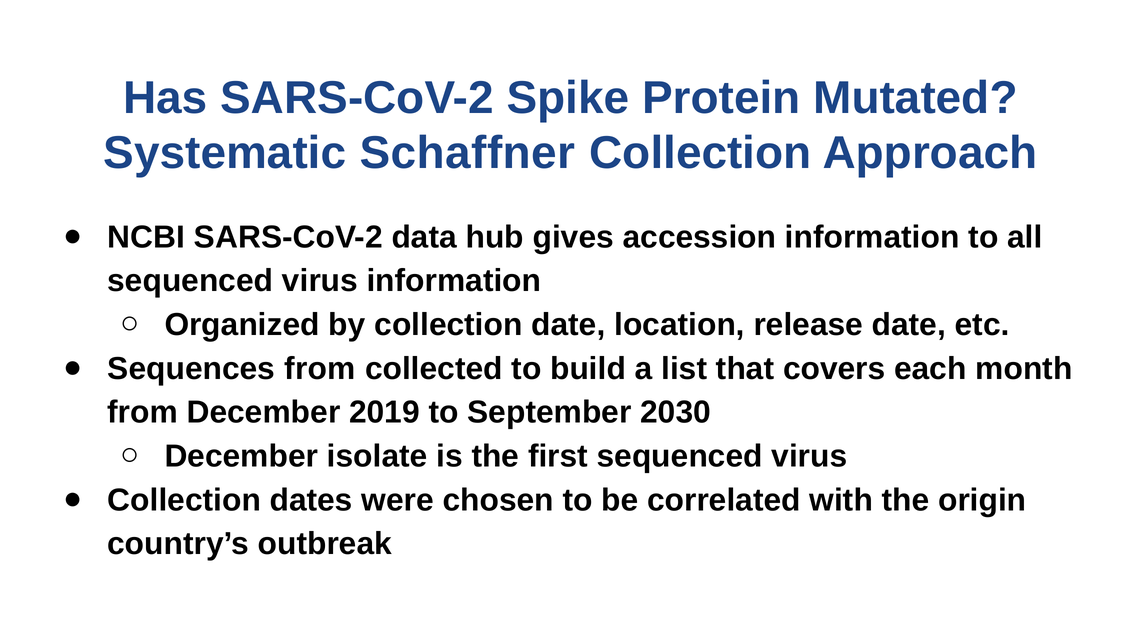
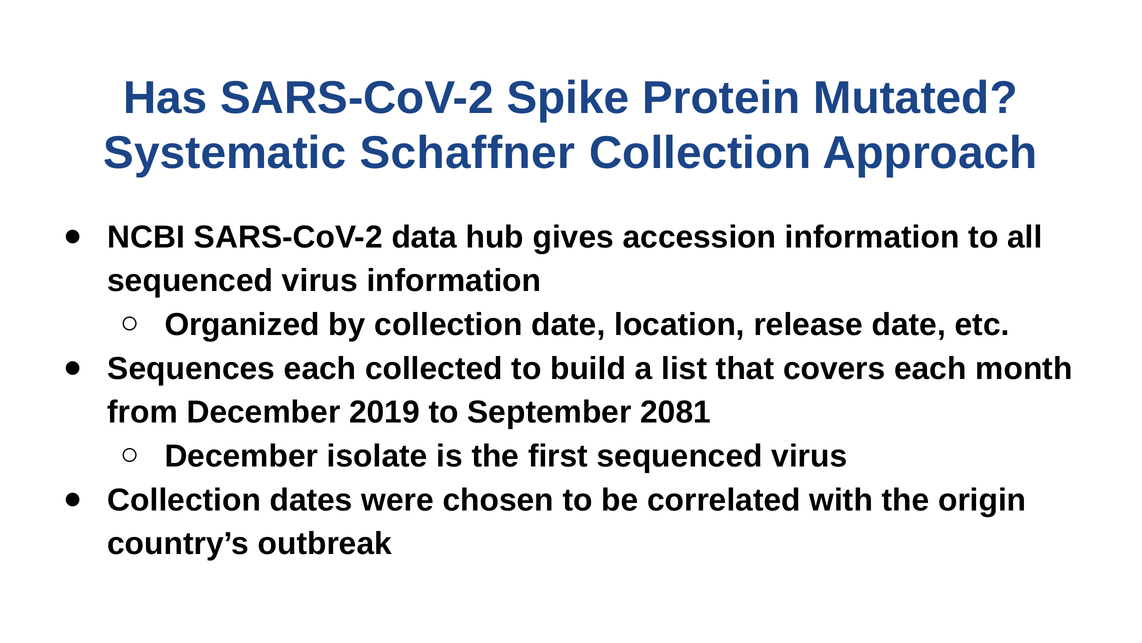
Sequences from: from -> each (320, 368)
2030: 2030 -> 2081 (676, 412)
